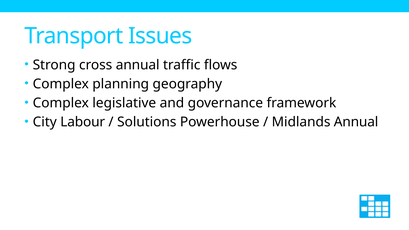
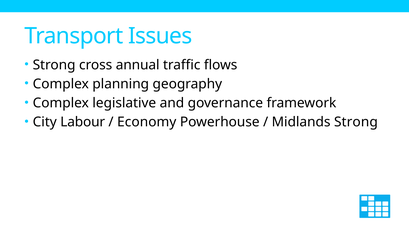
Solutions: Solutions -> Economy (147, 122)
Midlands Annual: Annual -> Strong (356, 122)
